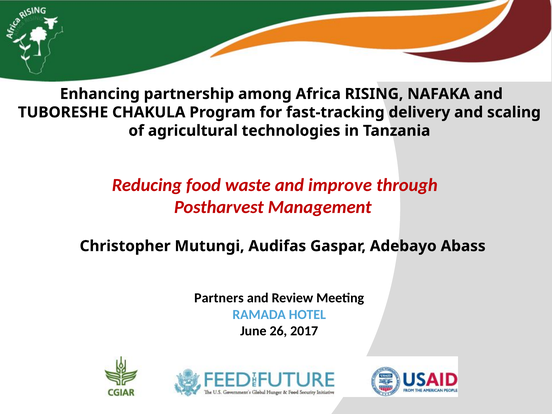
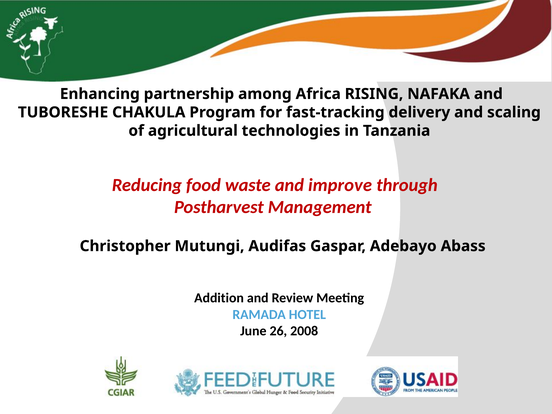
Partners: Partners -> Addition (219, 298)
2017: 2017 -> 2008 (304, 331)
